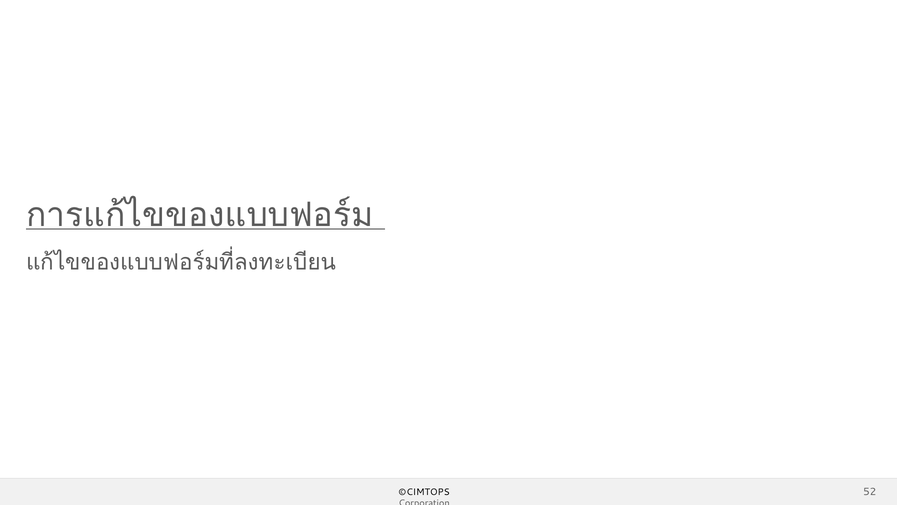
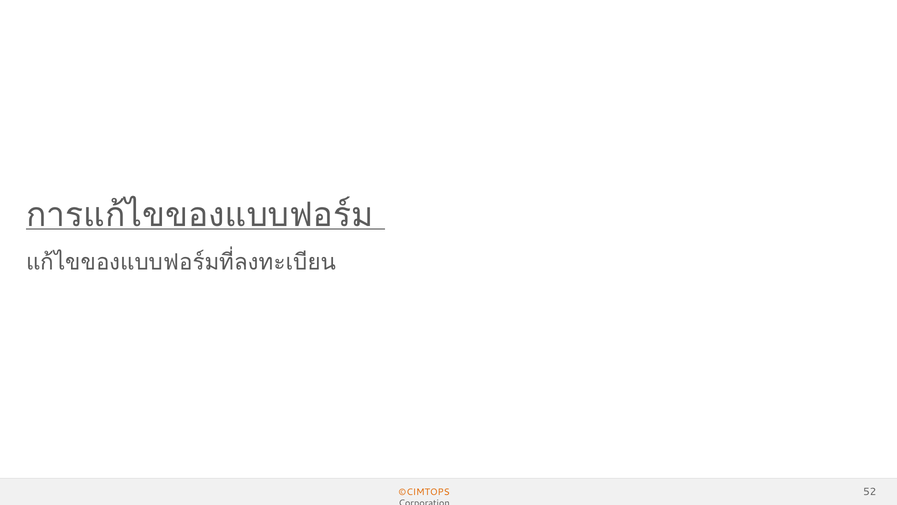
©CIMTOPS colour: black -> orange (424, 492)
